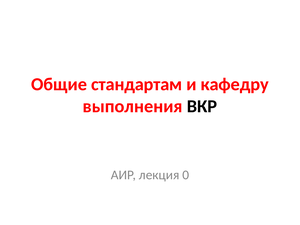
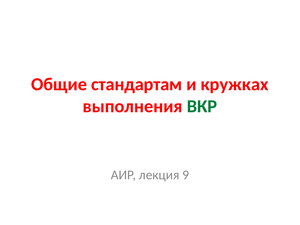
кафедру: кафедру -> кружках (235, 84)
ВКР colour: black -> green (202, 106)
0: 0 -> 9 (186, 175)
